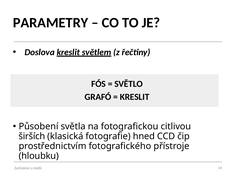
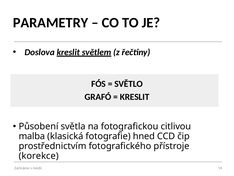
širších: širších -> malba (32, 136)
hloubku: hloubku -> korekce (39, 155)
